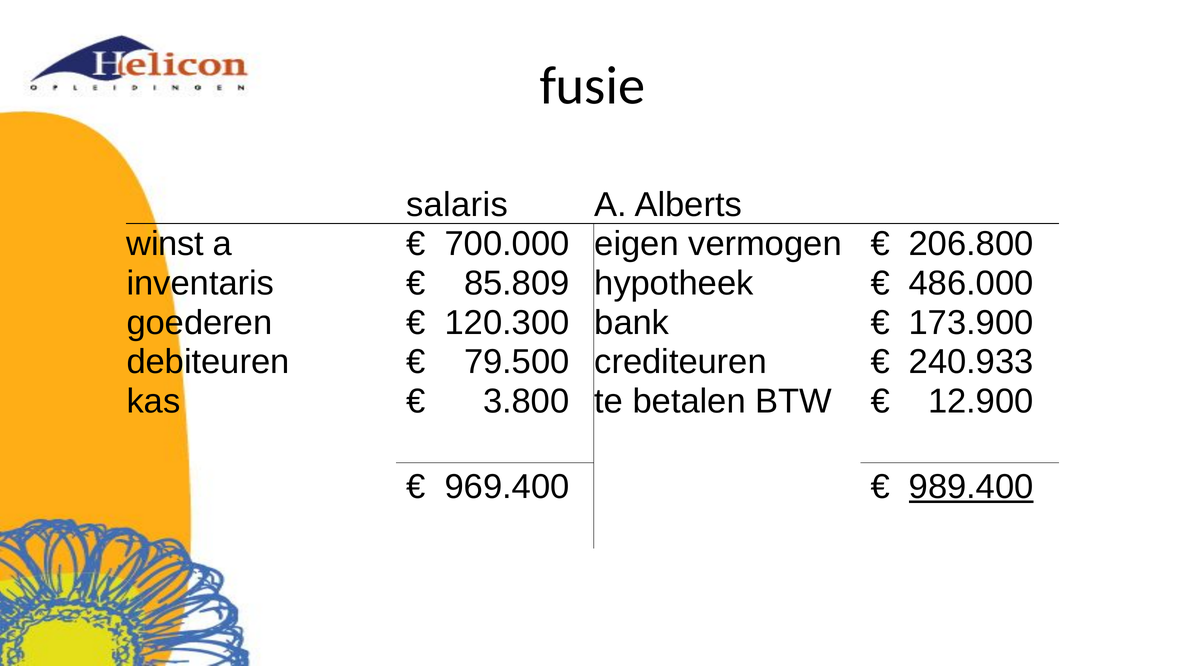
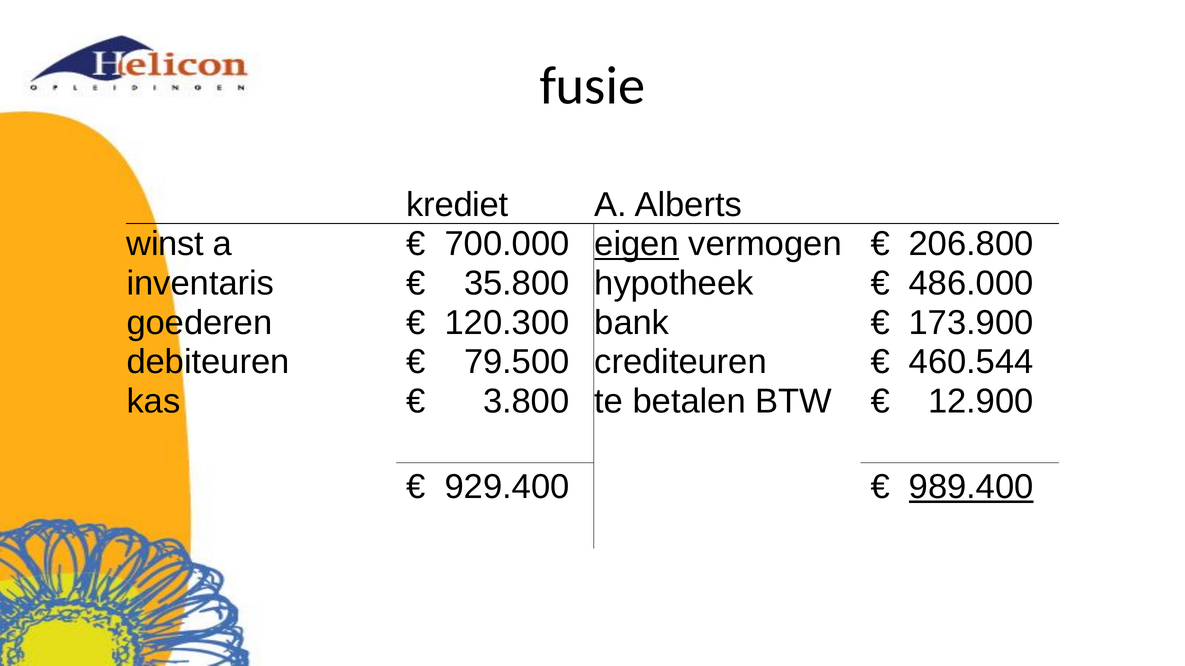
salaris: salaris -> krediet (457, 205)
eigen underline: none -> present (637, 244)
85.809: 85.809 -> 35.800 (517, 284)
240.933: 240.933 -> 460.544 (971, 362)
969.400: 969.400 -> 929.400 (507, 487)
